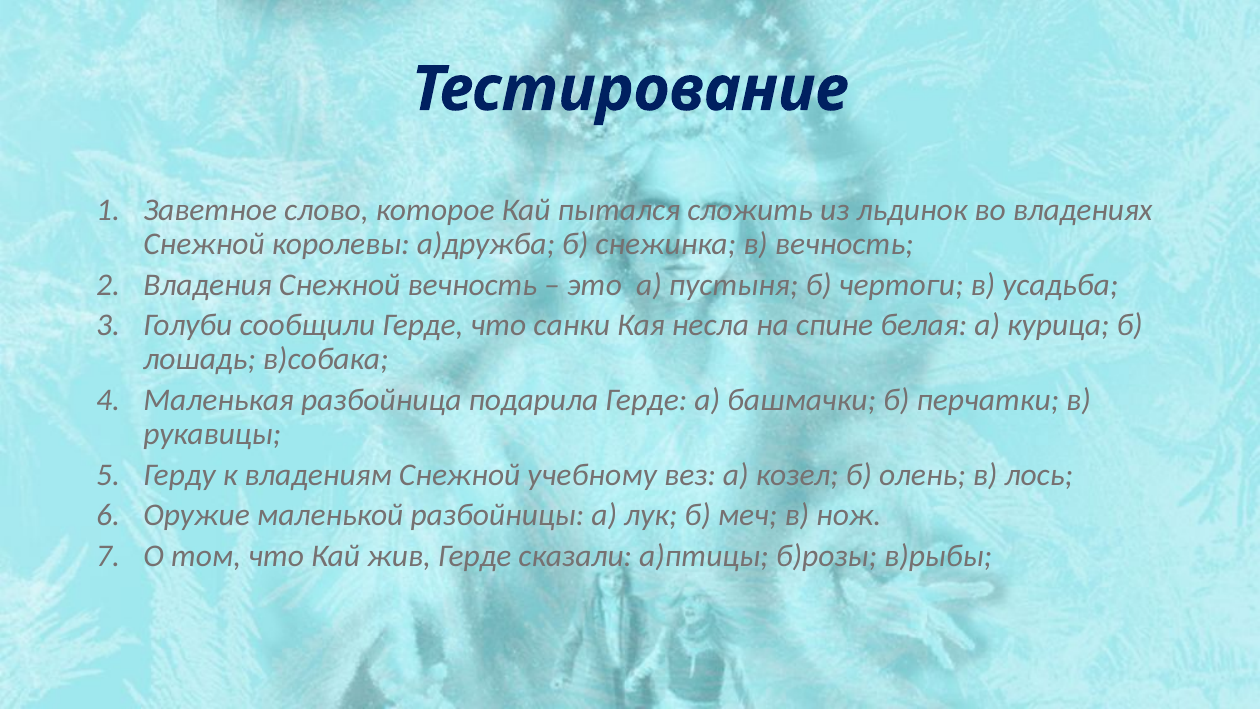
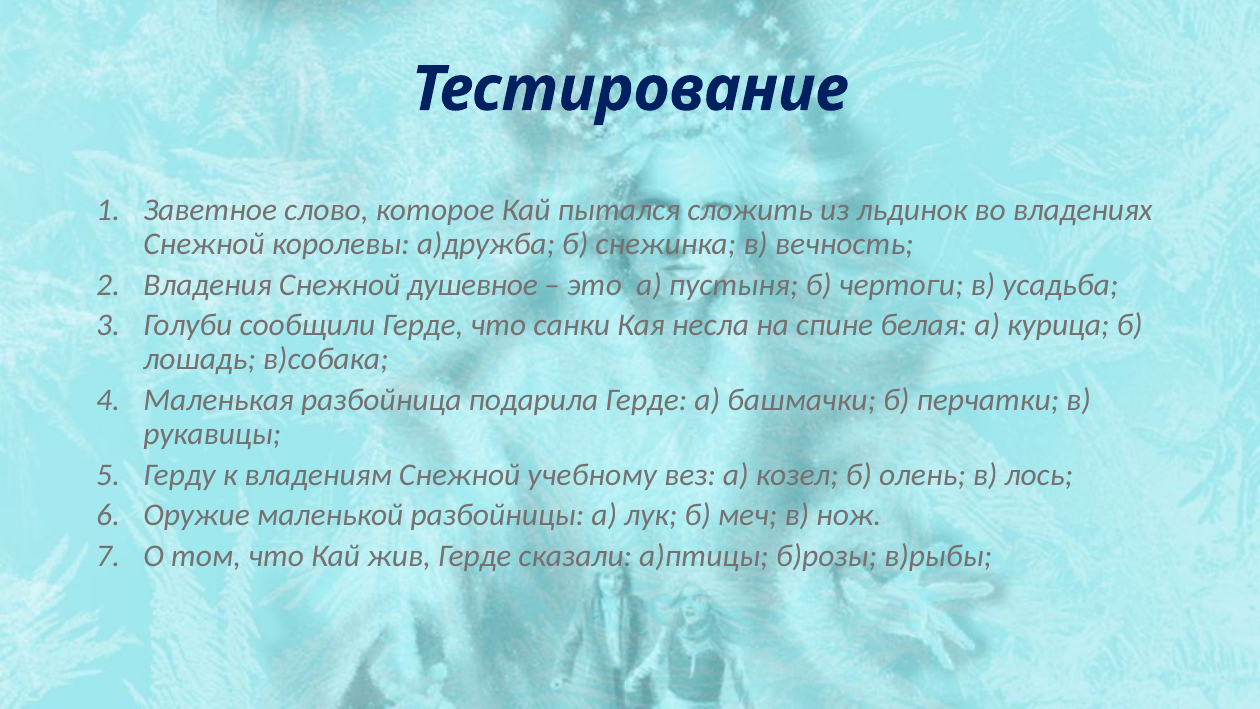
Снежной вечность: вечность -> душевное (472, 285)
